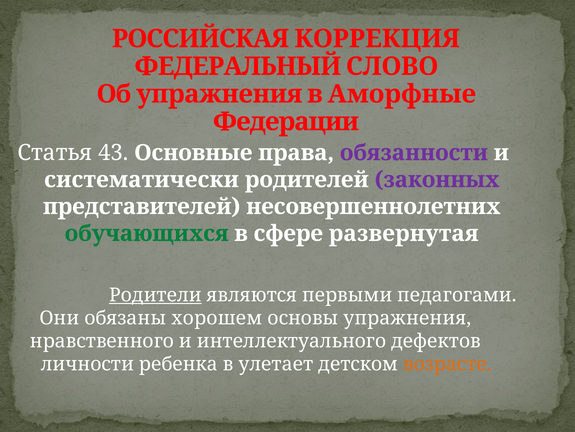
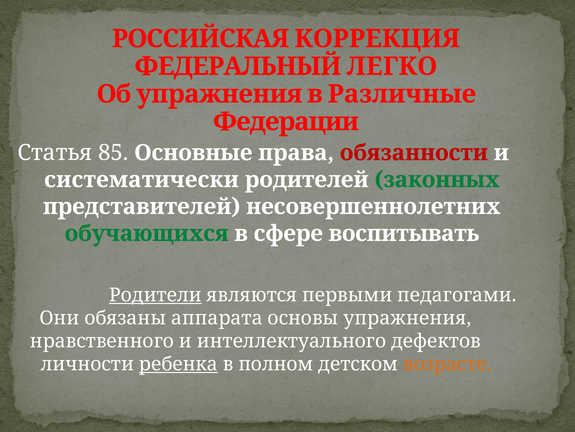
СЛОВО: СЛОВО -> ЛЕГКО (392, 66)
Аморфные: Аморфные -> Различные (402, 94)
43: 43 -> 85 (113, 153)
обязанности colour: purple -> red (414, 153)
законных colour: purple -> green (437, 179)
развернутая: развернутая -> воспитывать (404, 233)
хорошем: хорошем -> аппарата (217, 318)
ребенка underline: none -> present (178, 364)
улетает: улетает -> полном (276, 364)
